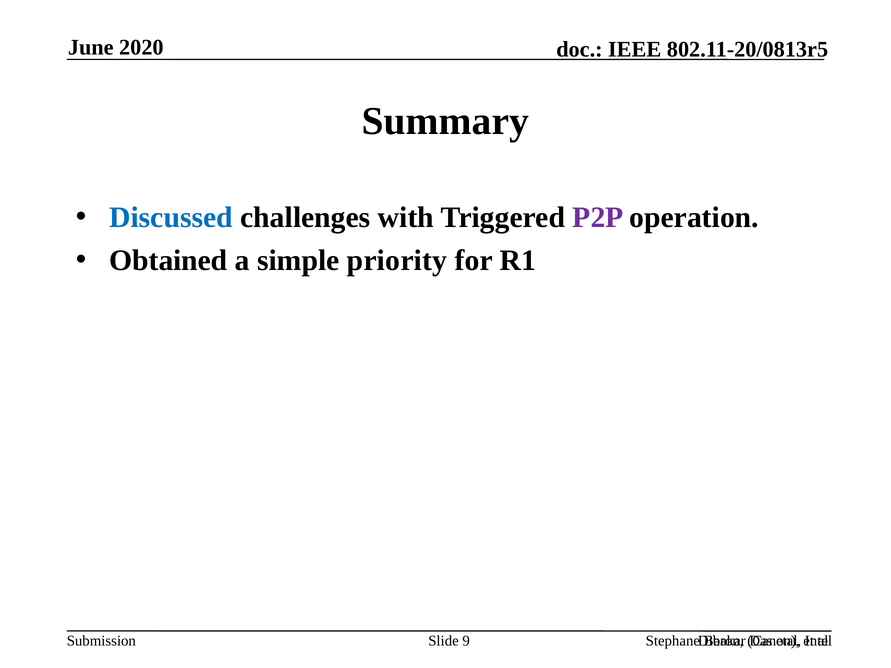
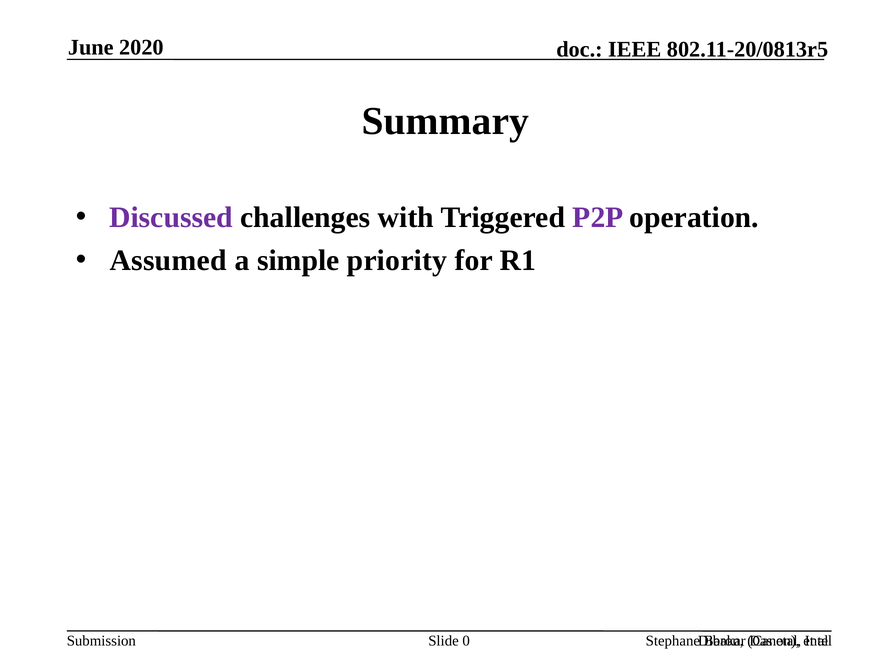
Discussed colour: blue -> purple (171, 217)
Obtained: Obtained -> Assumed (168, 261)
9: 9 -> 0 (466, 641)
